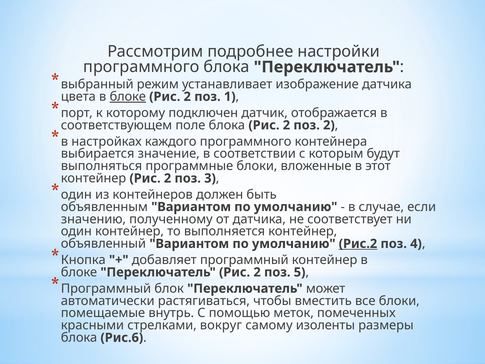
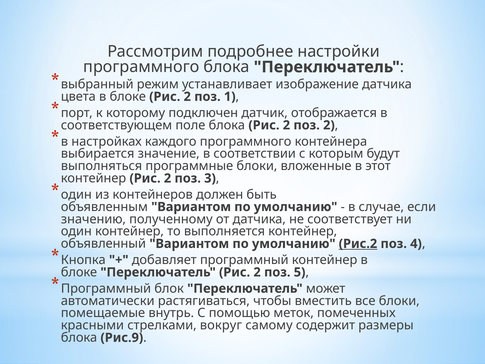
блоке underline: present -> none (128, 97)
изоленты: изоленты -> содержит (325, 325)
Рис.6: Рис.6 -> Рис.9 (122, 337)
